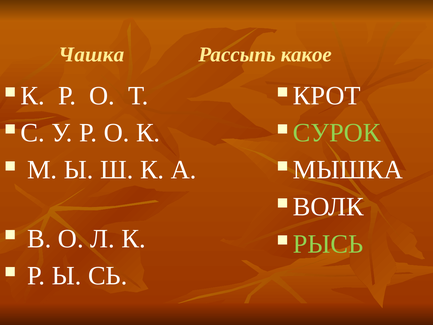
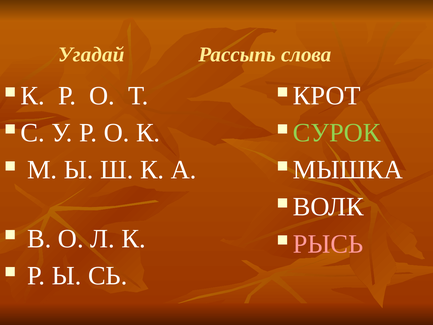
Чашка: Чашка -> Угадай (91, 55)
какое: какое -> слова (306, 55)
РЫСЬ colour: light green -> pink (328, 244)
